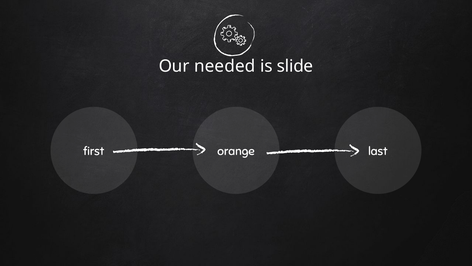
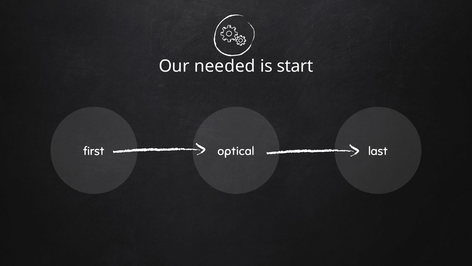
slide: slide -> start (295, 66)
orange: orange -> optical (236, 151)
